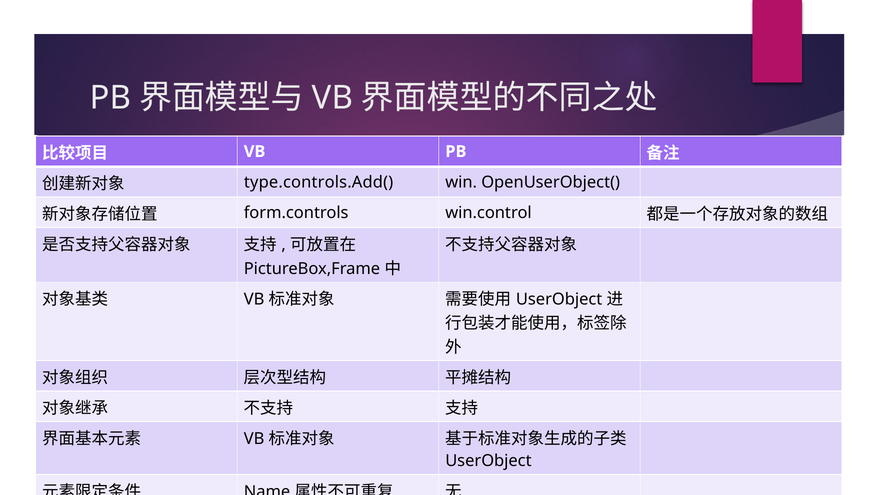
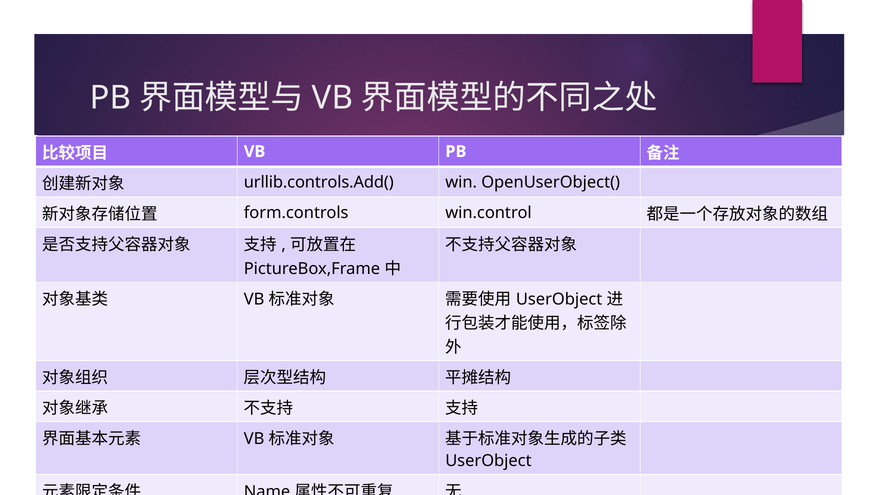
type.controls.Add(: type.controls.Add( -> urllib.controls.Add( (319, 182)
